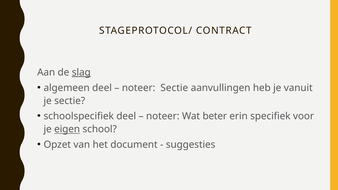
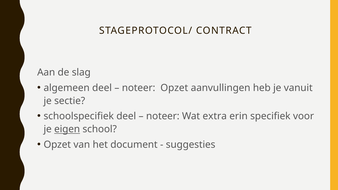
slag underline: present -> none (81, 72)
noteer Sectie: Sectie -> Opzet (174, 88)
beter: beter -> extra (215, 116)
